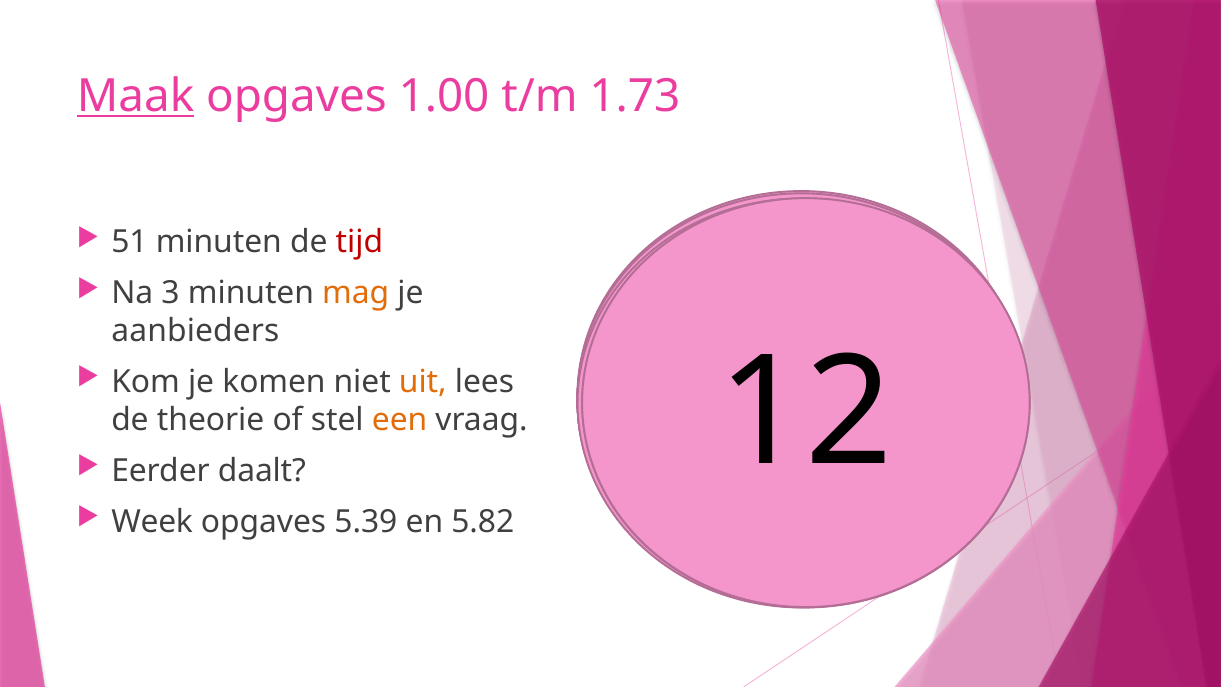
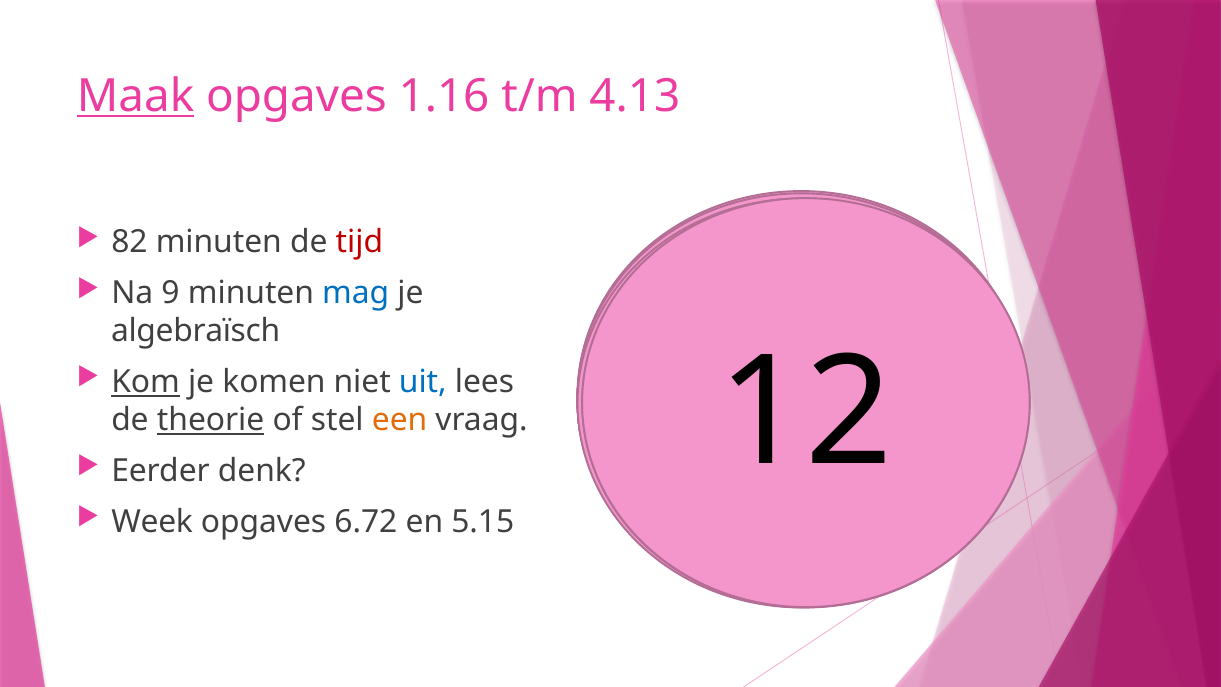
1.00: 1.00 -> 1.16 (444, 96)
1.73: 1.73 -> 4.13 (635, 96)
51: 51 -> 82 (129, 242)
3: 3 -> 9 (171, 293)
mag colour: orange -> blue (356, 293)
aanbieders: aanbieders -> algebraïsch (196, 331)
Kom underline: none -> present (146, 382)
uit colour: orange -> blue (423, 382)
theorie underline: none -> present (211, 420)
daalt: daalt -> denk (262, 471)
5.39: 5.39 -> 6.72 (366, 522)
5.82: 5.82 -> 5.15 (483, 522)
